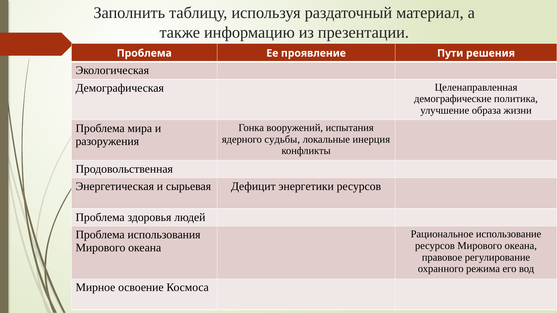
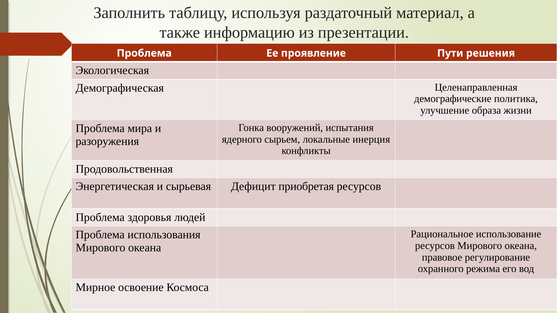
судьбы: судьбы -> сырьем (282, 139)
энергетики: энергетики -> приобретая (306, 187)
